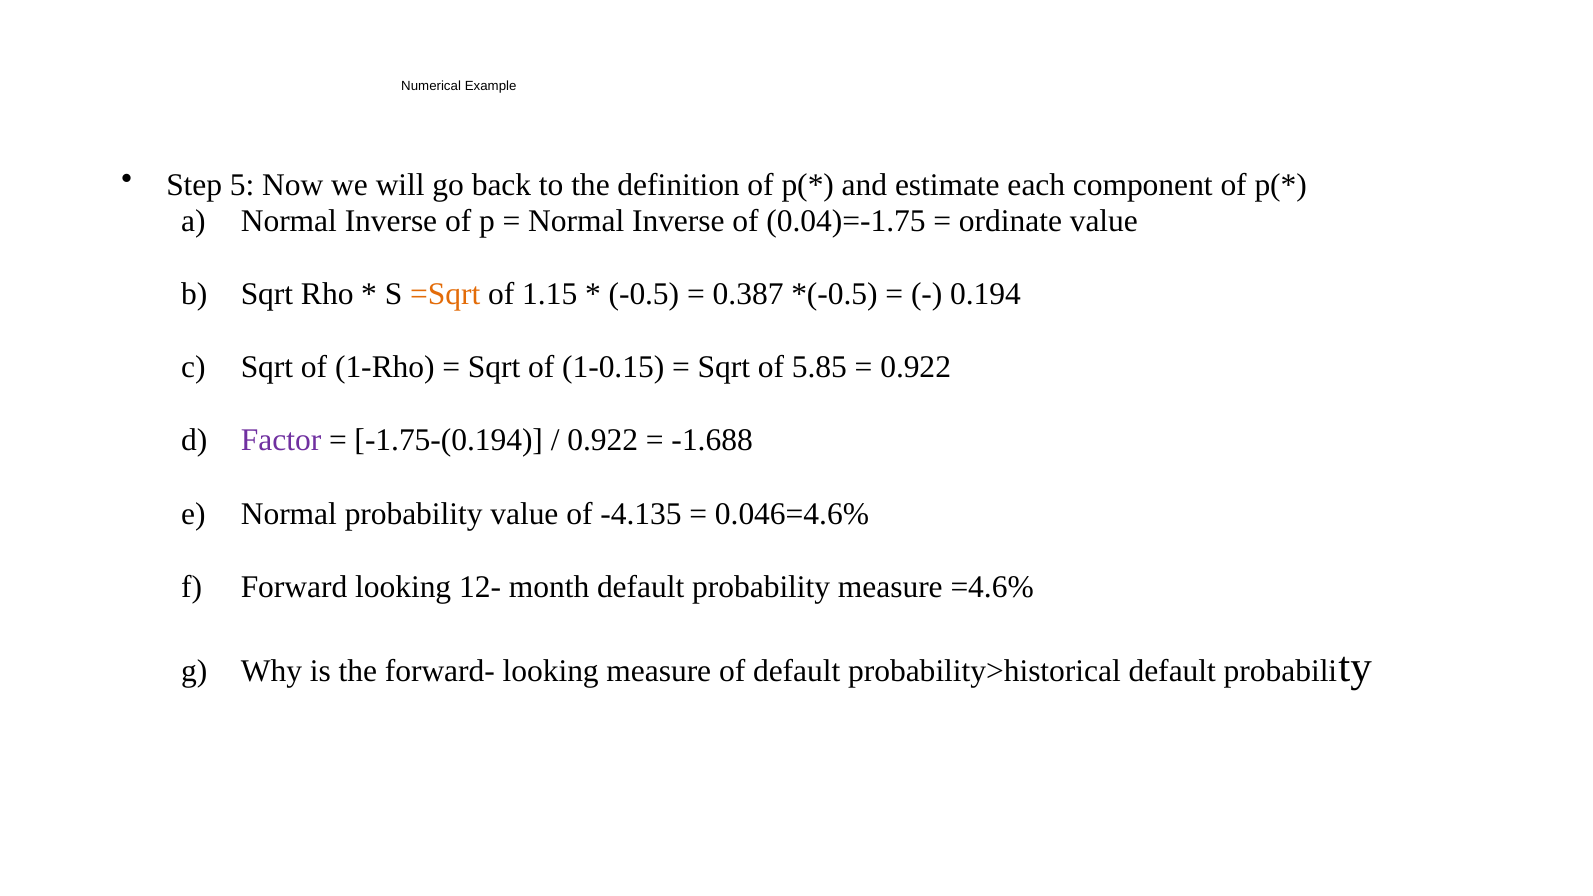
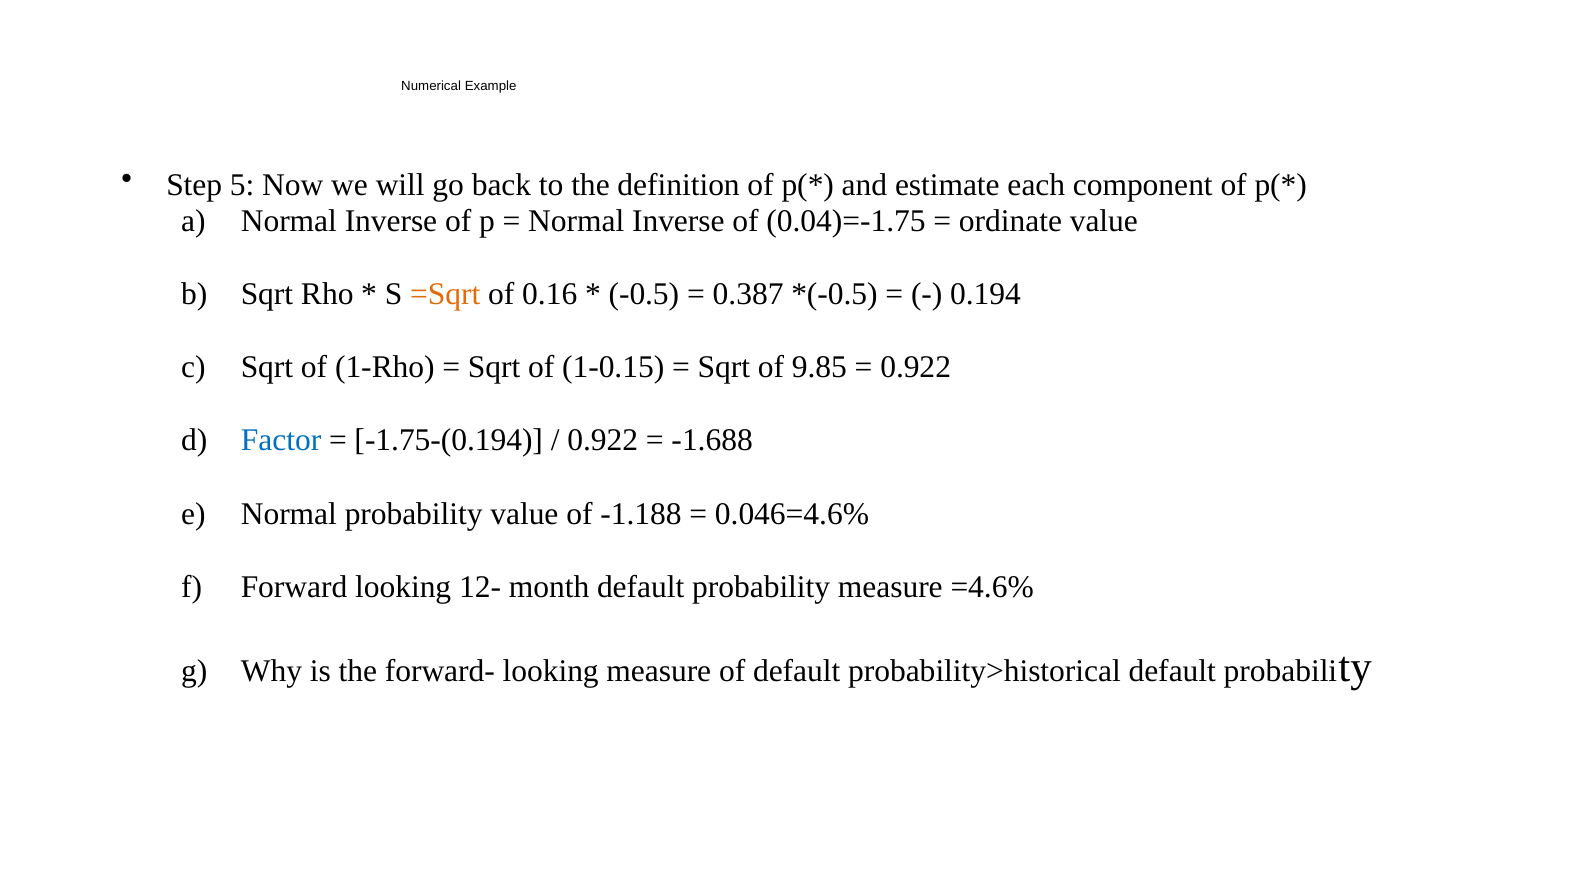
1.15: 1.15 -> 0.16 (550, 294)
5.85: 5.85 -> 9.85 (819, 367)
Factor colour: purple -> blue (281, 441)
-4.135: -4.135 -> -1.188 (641, 514)
